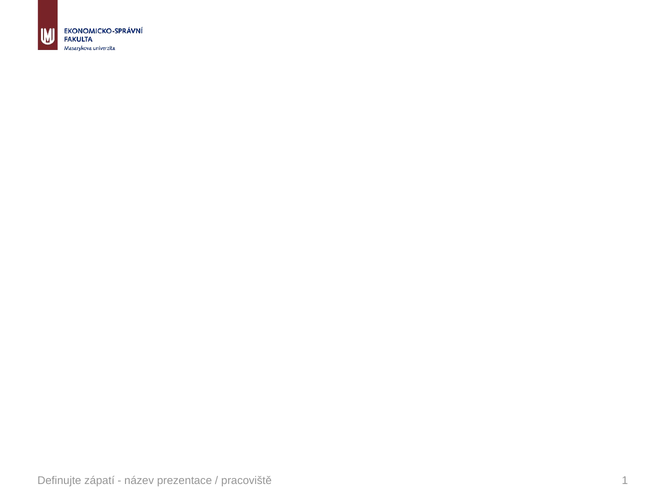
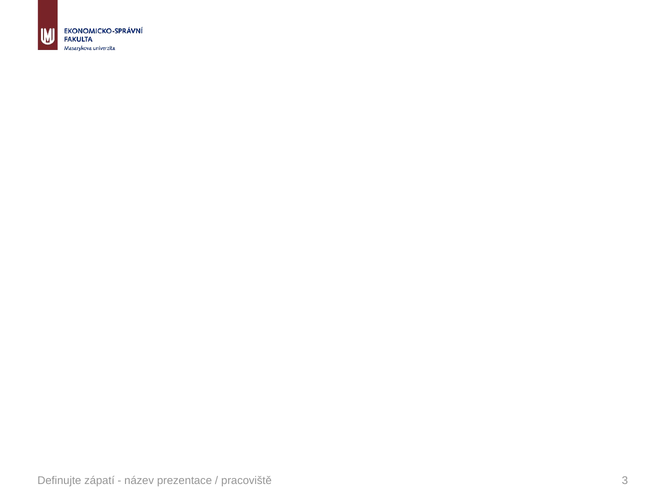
1: 1 -> 3 (625, 480)
